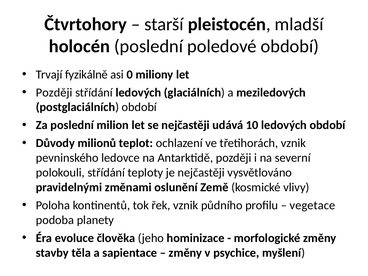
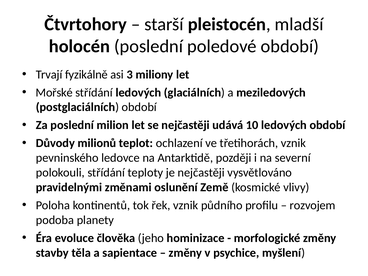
0: 0 -> 3 (130, 74)
Později: Později -> Mořské (54, 92)
vegetace: vegetace -> rozvojem (313, 205)
